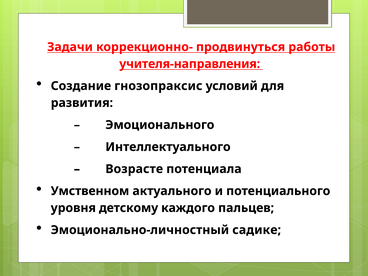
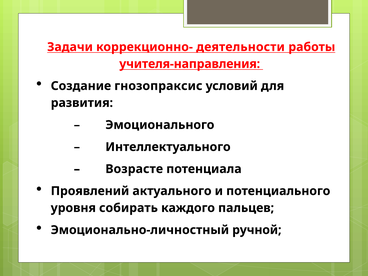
продвинуться: продвинуться -> деятельности (241, 47)
Умственном: Умственном -> Проявлений (90, 191)
детскому: детскому -> собирать (128, 208)
садике: садике -> ручной (257, 230)
